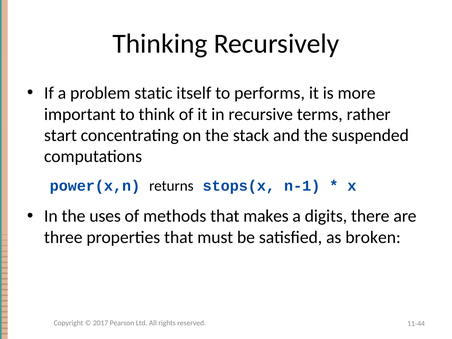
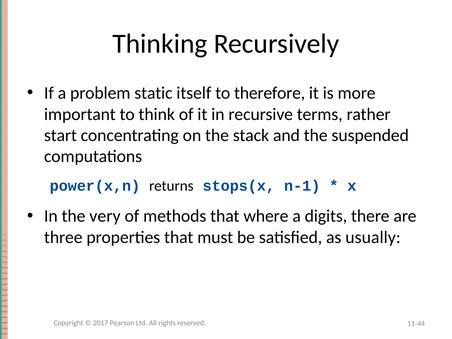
performs: performs -> therefore (270, 93)
uses: uses -> very (105, 216)
makes: makes -> where (266, 216)
broken: broken -> usually (373, 237)
